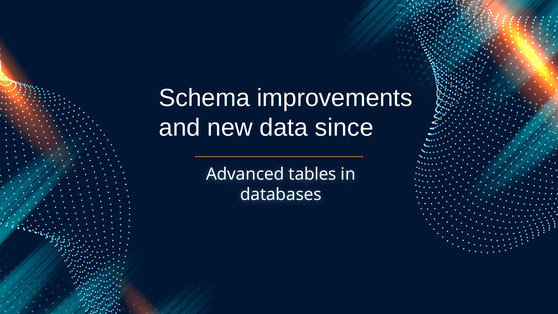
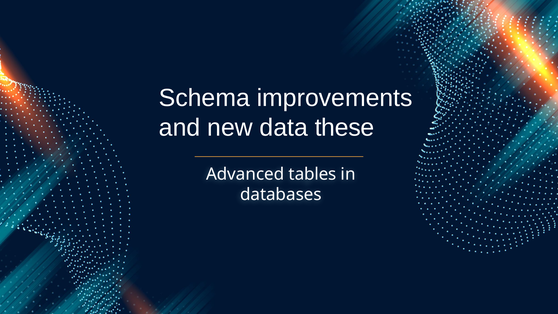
since: since -> these (345, 128)
